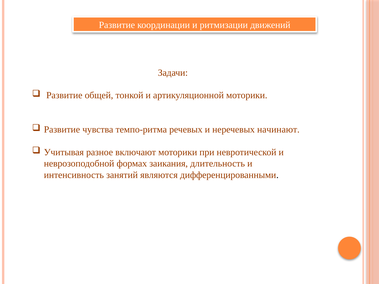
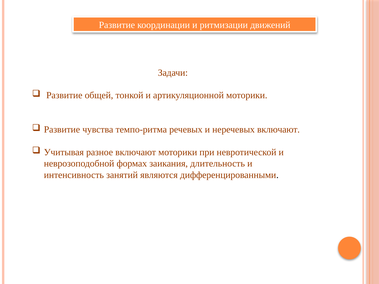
неречевых начинают: начинают -> включают (278, 130)
